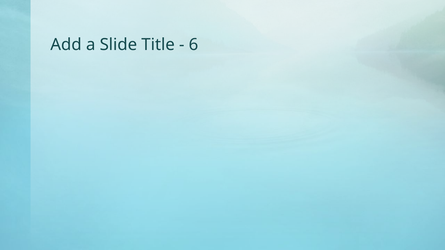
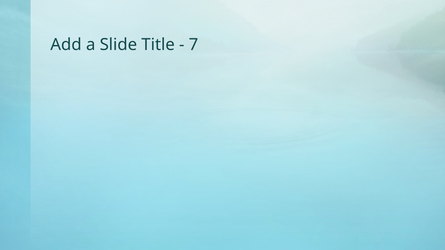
6: 6 -> 7 (194, 45)
